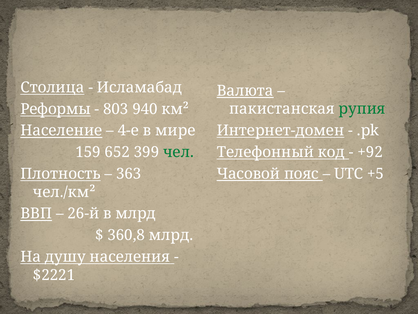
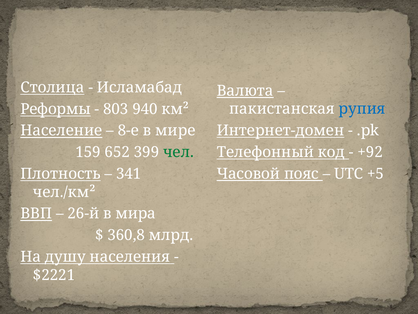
рупия colour: green -> blue (362, 109)
4-е: 4-е -> 8-е (128, 130)
363: 363 -> 341 (129, 174)
в млрд: млрд -> мира (136, 213)
